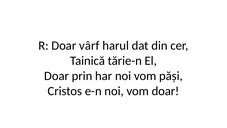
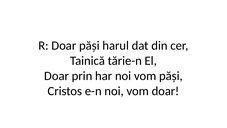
Doar vârf: vârf -> păși (89, 45)
